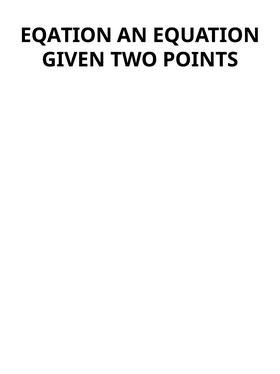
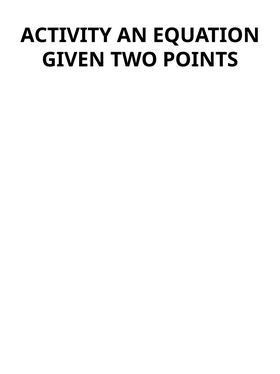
EQATION: EQATION -> ACTIVITY (66, 35)
